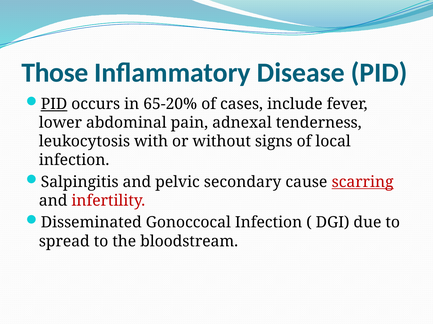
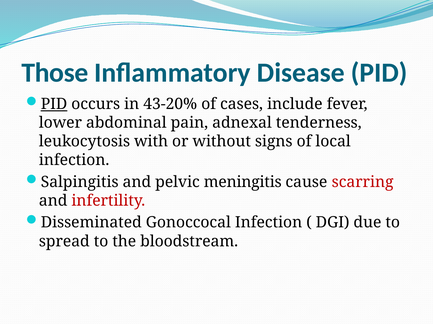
65-20%: 65-20% -> 43-20% (170, 104)
secondary: secondary -> meningitis (243, 182)
scarring underline: present -> none (363, 182)
